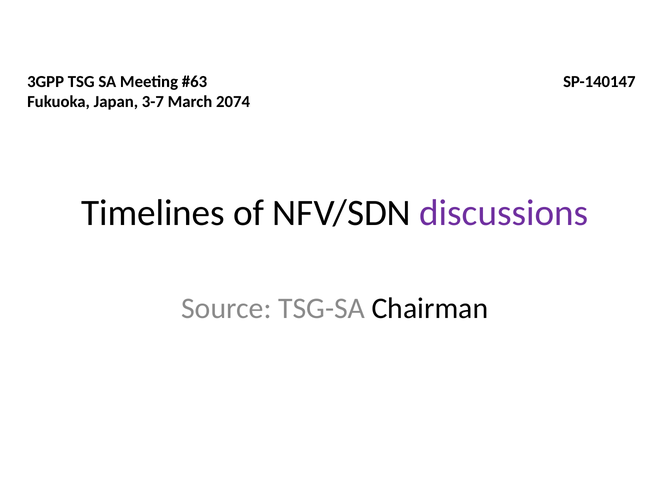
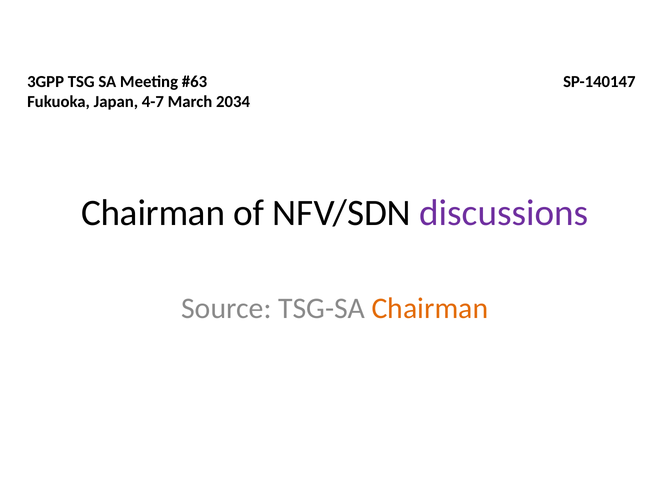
3-7: 3-7 -> 4-7 (153, 102)
2074: 2074 -> 2034 (233, 102)
Timelines: Timelines -> Chairman (153, 213)
Chairman colour: black -> orange (430, 308)
